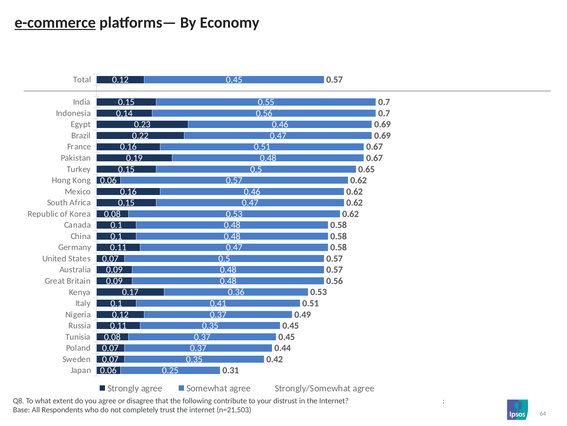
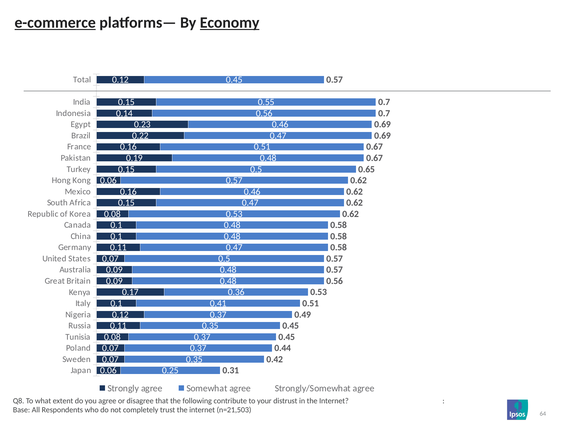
Economy underline: none -> present (230, 23)
